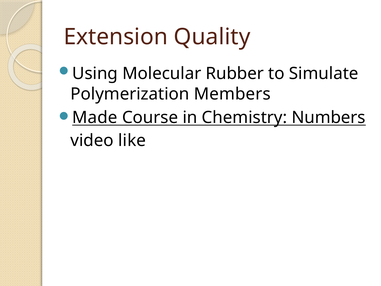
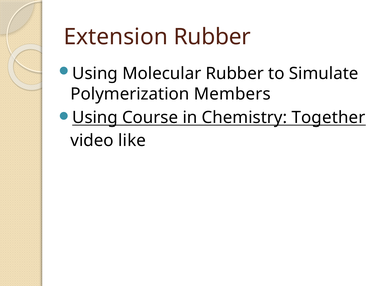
Extension Quality: Quality -> Rubber (212, 37)
Made: Made -> Using (95, 117)
Numbers: Numbers -> Together (328, 117)
